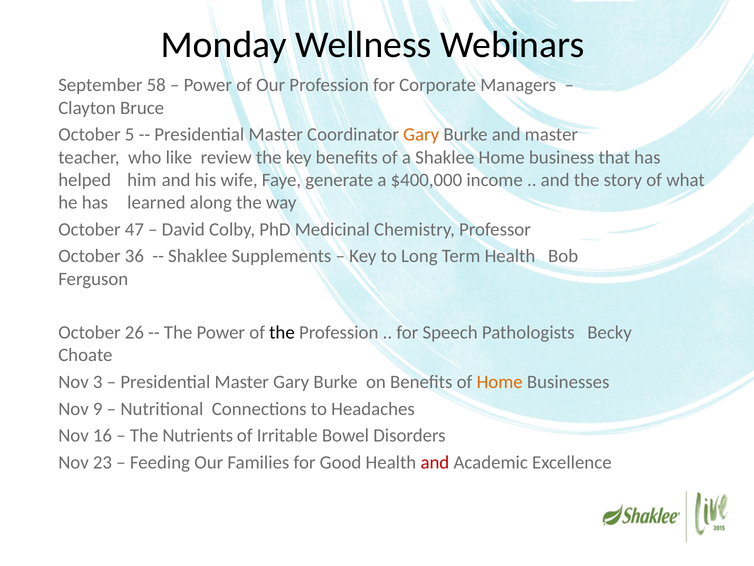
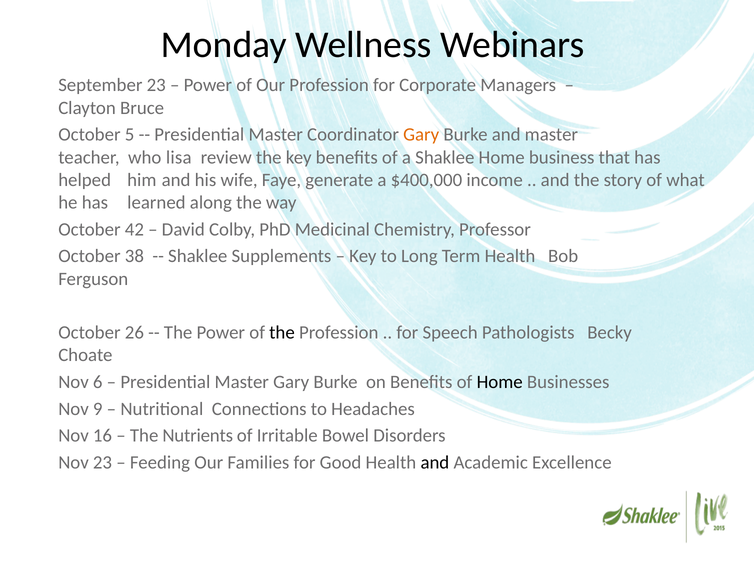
September 58: 58 -> 23 (156, 85)
like: like -> lisa (179, 157)
47: 47 -> 42 (134, 229)
36: 36 -> 38 (134, 256)
3: 3 -> 6 (98, 382)
Home colour: orange -> black (500, 382)
and colour: red -> black (435, 462)
